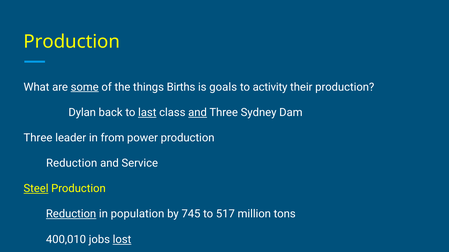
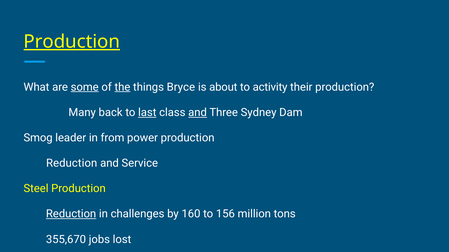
Production underline: none -> present (72, 42)
the underline: none -> present (122, 87)
Births: Births -> Bryce (181, 87)
goals: goals -> about (223, 87)
Dylan: Dylan -> Many (82, 113)
Three: Three -> Smog (38, 138)
Steel underline: present -> none (36, 189)
population: population -> challenges (138, 214)
745: 745 -> 160 (191, 214)
517: 517 -> 156 (225, 214)
400,010: 400,010 -> 355,670 (66, 240)
lost underline: present -> none (122, 240)
